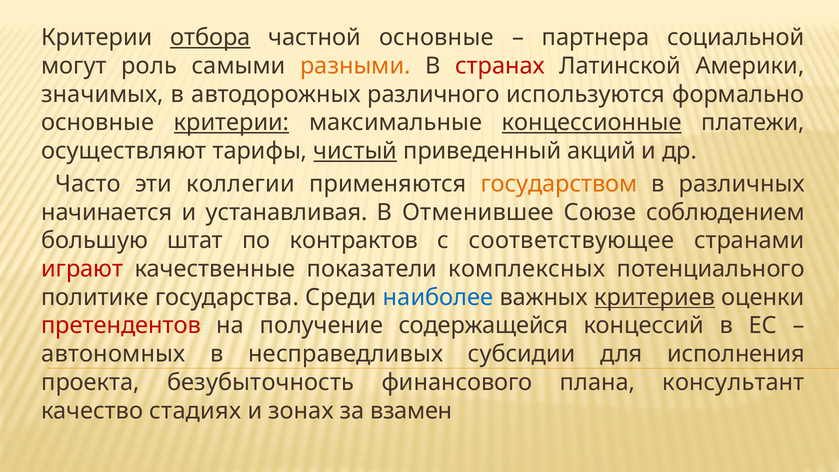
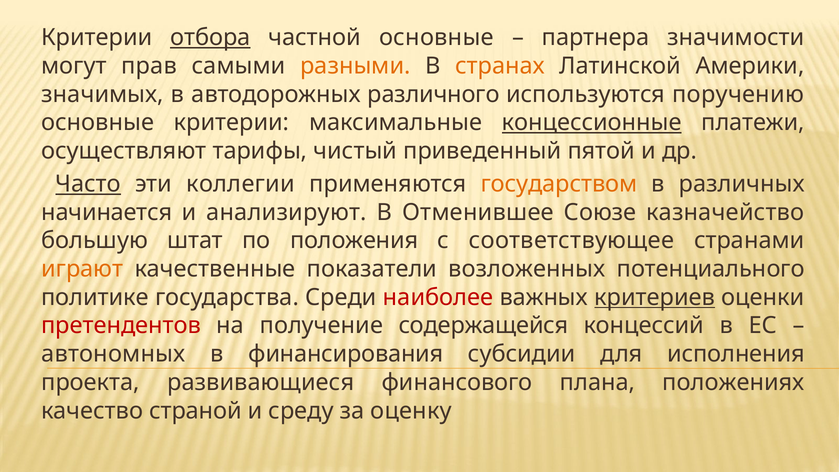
социальной: социальной -> значимости (736, 38)
роль: роль -> прав (149, 66)
странах colour: red -> orange (500, 66)
формально: формально -> поручению (738, 94)
критерии underline: present -> none (232, 123)
чистый underline: present -> none (355, 151)
акций: акций -> пятой (601, 151)
Часто underline: none -> present (88, 184)
устанавливая: устанавливая -> анализируют (286, 212)
соблюдением: соблюдением -> казначейство (725, 212)
контрактов: контрактов -> положения (354, 241)
играют colour: red -> orange (82, 269)
комплексных: комплексных -> возложенных (527, 269)
наиболее colour: blue -> red (438, 297)
несправедливых: несправедливых -> финансирования (346, 354)
безубыточность: безубыточность -> развивающиеся (261, 382)
консультант: консультант -> положениях (733, 382)
стадиях: стадиях -> страной (196, 411)
зонах: зонах -> среду (301, 411)
взамен: взамен -> оценку (411, 411)
